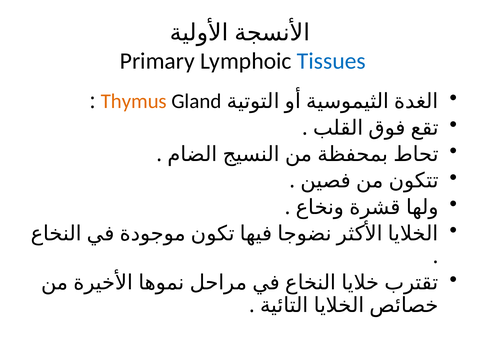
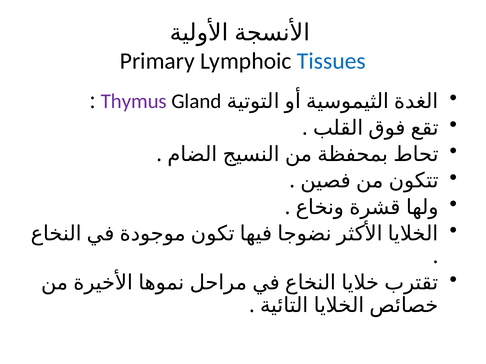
Thymus colour: orange -> purple (134, 102)
